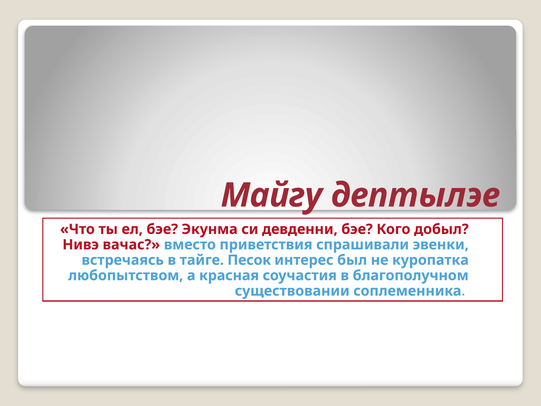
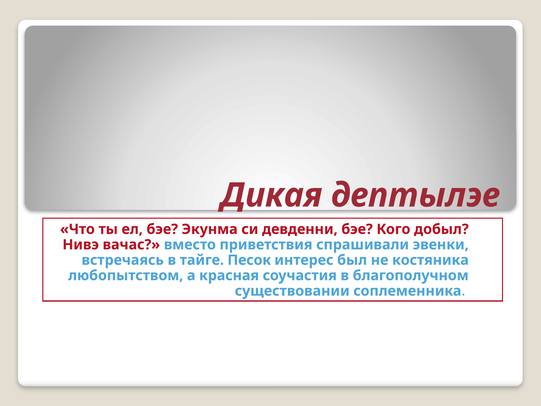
Майгу: Майгу -> Дикая (272, 195)
куропатка: куропатка -> костяника (430, 260)
